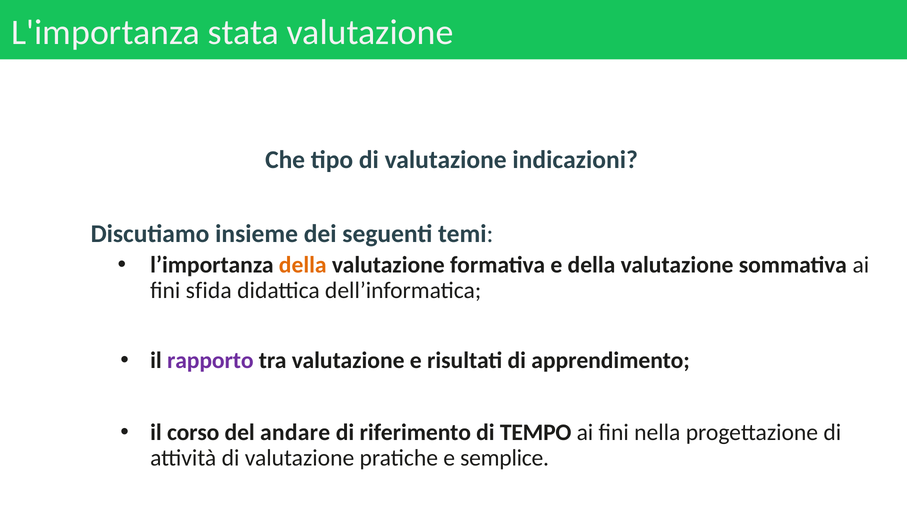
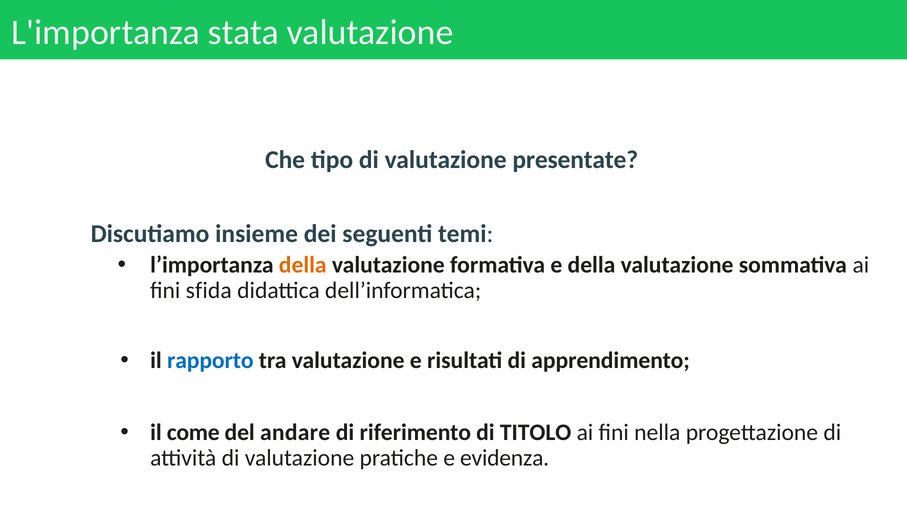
indicazioni: indicazioni -> presentate (575, 160)
rapporto colour: purple -> blue (210, 360)
corso: corso -> come (193, 432)
TEMPO: TEMPO -> TITOLO (536, 432)
semplice: semplice -> evidenza (505, 458)
